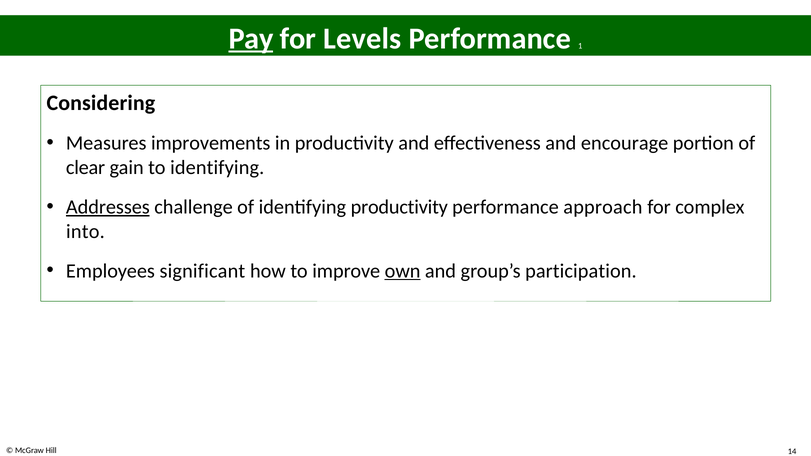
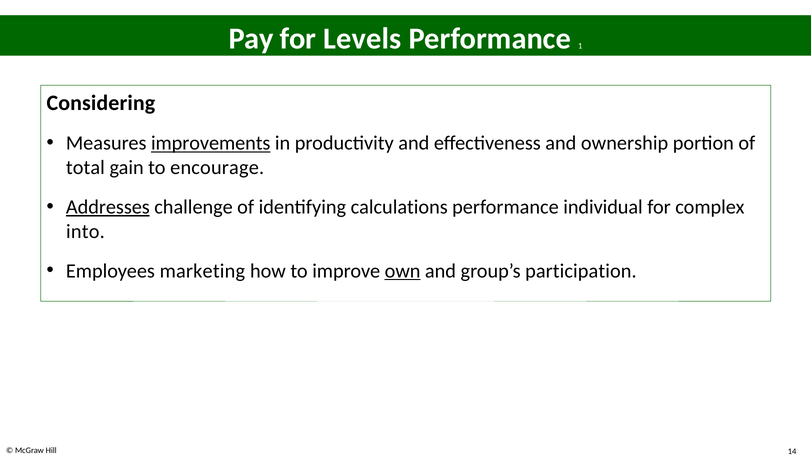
Pay underline: present -> none (251, 39)
improvements underline: none -> present (211, 143)
encourage: encourage -> ownership (625, 143)
clear: clear -> total (85, 168)
to identifying: identifying -> encourage (217, 168)
identifying productivity: productivity -> calculations (399, 207)
approach: approach -> individual (603, 207)
significant: significant -> marketing (202, 271)
